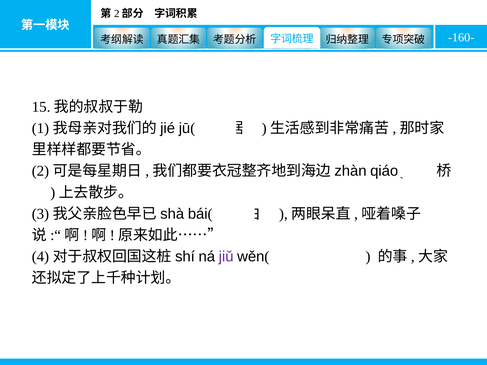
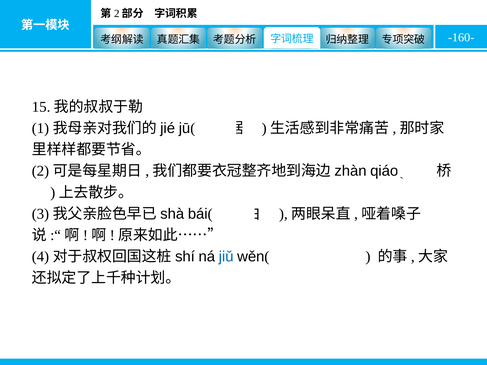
jiǔ colour: purple -> blue (226, 257)
